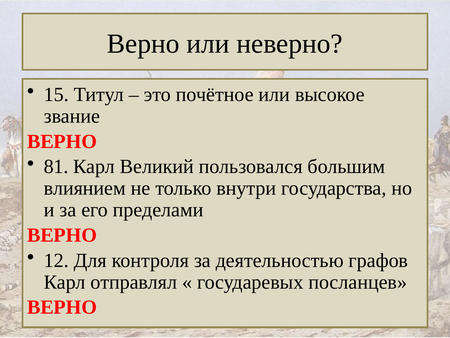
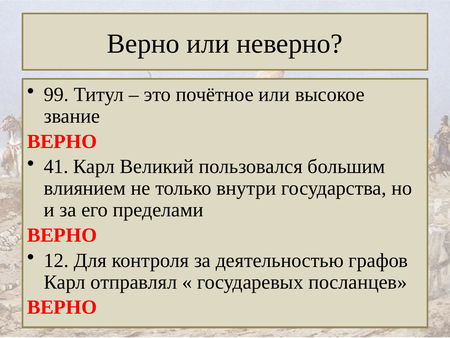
15: 15 -> 99 (56, 94)
81: 81 -> 41 (56, 166)
